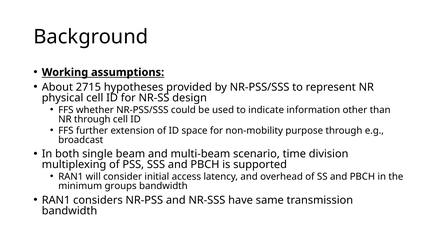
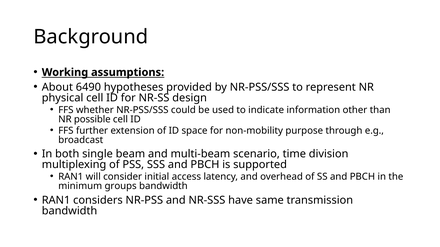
2715: 2715 -> 6490 (88, 87)
NR through: through -> possible (92, 119)
